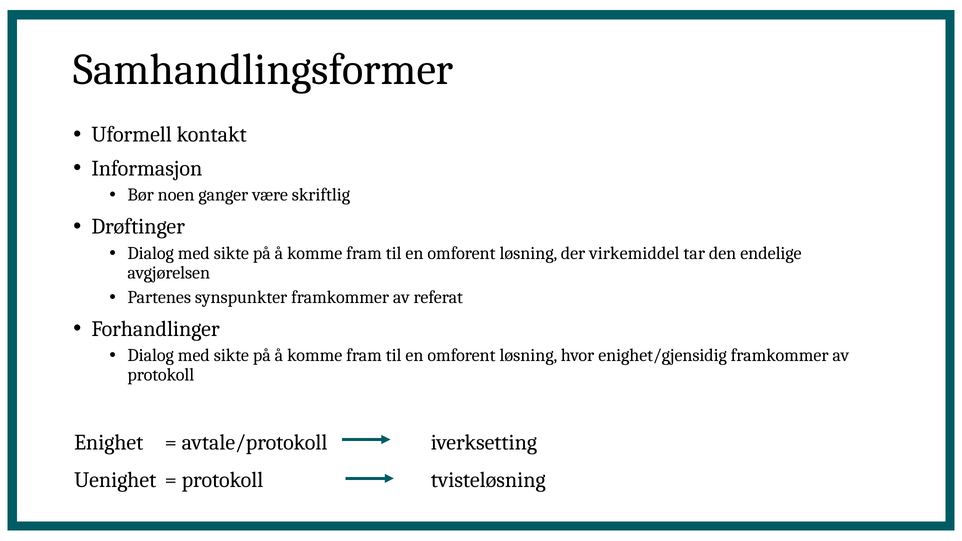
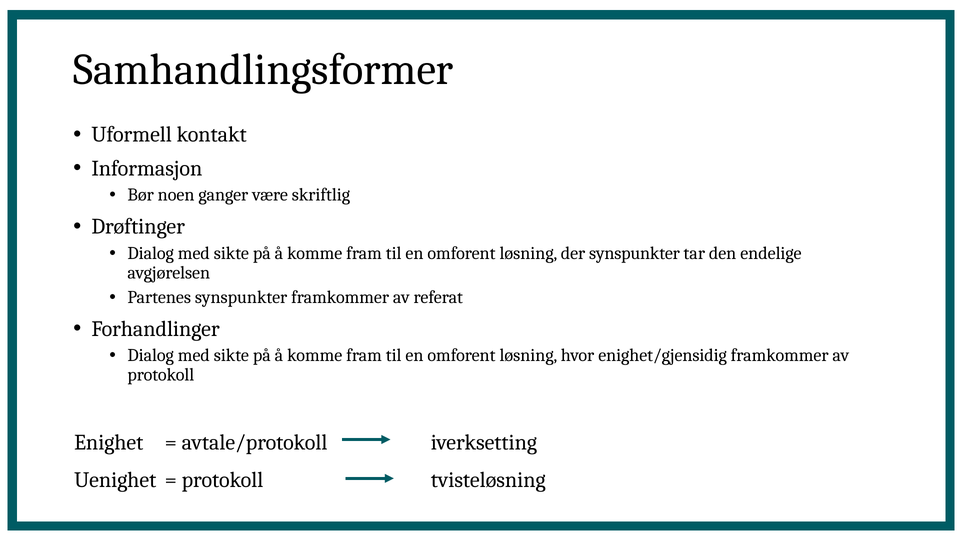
der virkemiddel: virkemiddel -> synspunkter (634, 253)
